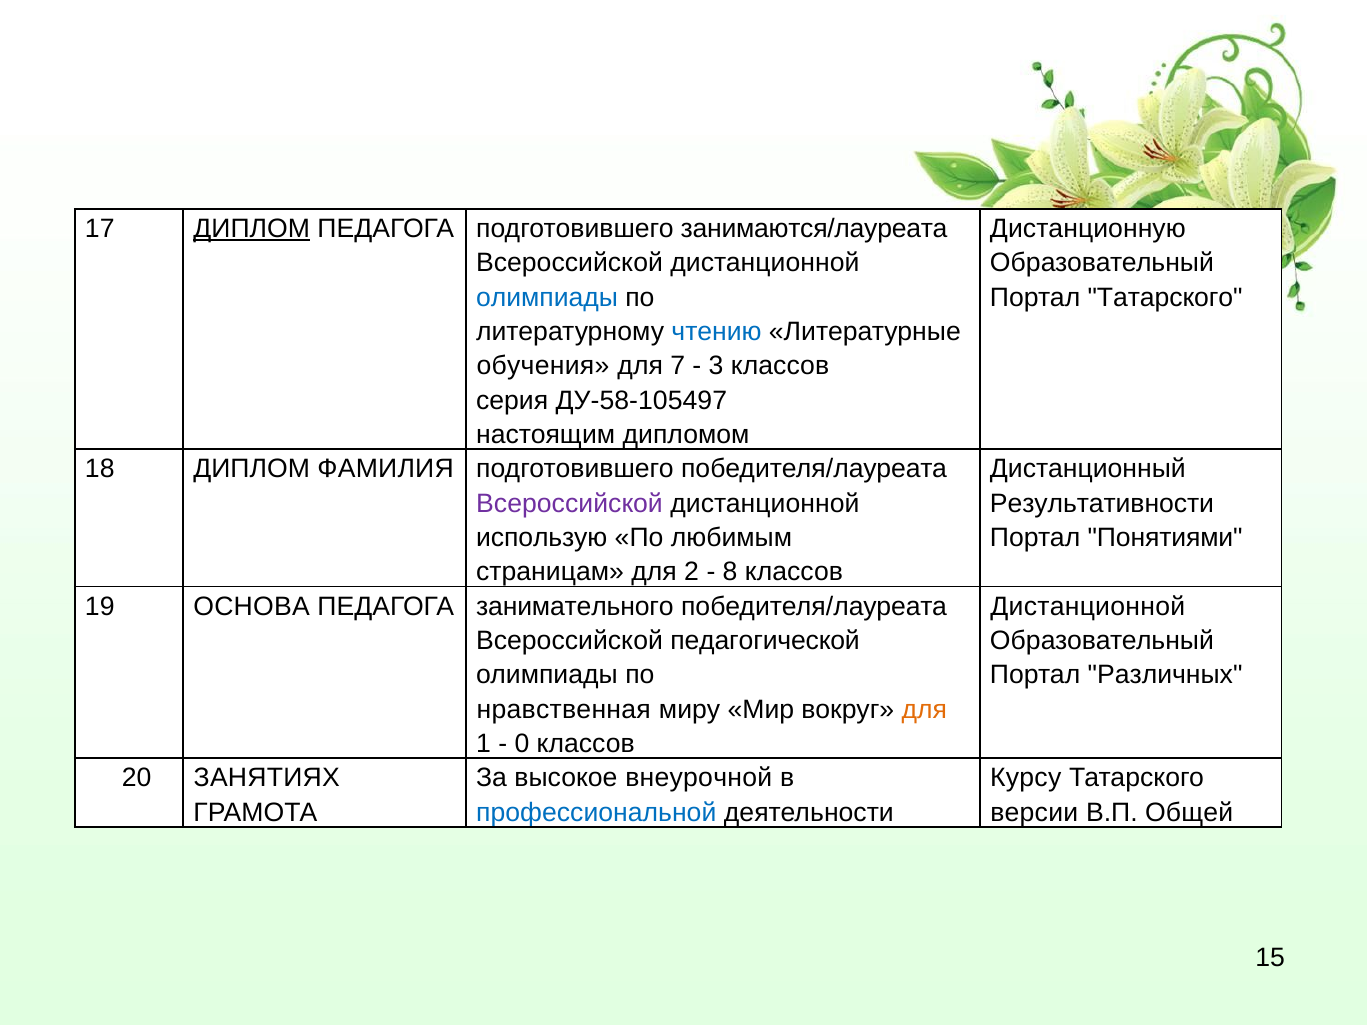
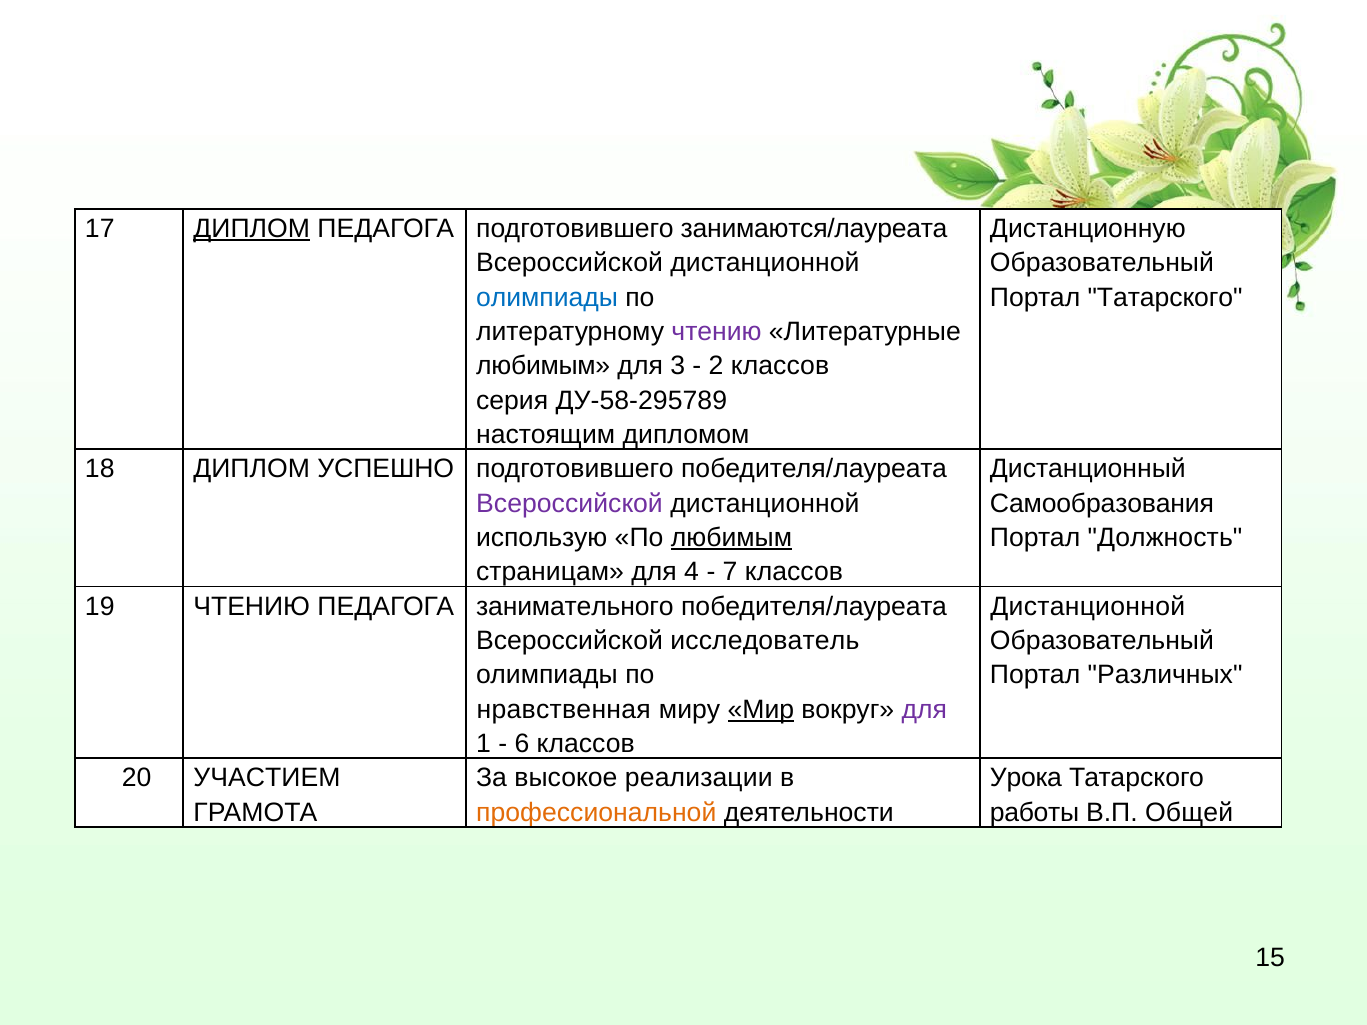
чтению colour: blue -> purple (717, 332)
обучения: обучения -> любимым (543, 366)
7: 7 -> 3 (678, 366)
3: 3 -> 2 (716, 366)
ДУ-58-105497: ДУ-58-105497 -> ДУ-58-295789 (641, 400)
ФАМИЛИЯ: ФАМИЛИЯ -> УСПЕШНО (386, 469)
Результативности: Результативности -> Самообразования (1102, 503)
любимым underline: none -> present (731, 538)
Понятиями: Понятиями -> Должность (1165, 538)
2: 2 -> 4 (692, 572)
8: 8 -> 7 (730, 572)
19 ОСНОВА: ОСНОВА -> ЧТЕНИЮ (252, 607)
педагогической: педагогической -> исследователь (765, 641)
Мир underline: none -> present (761, 710)
для colour: orange -> purple (924, 710)
0: 0 -> 6 (522, 744)
ЗАНЯТИЯХ: ЗАНЯТИЯХ -> УЧАСТИЕМ (267, 778)
внеурочной: внеурочной -> реализации (699, 778)
Курсу: Курсу -> Урока (1026, 778)
профессиональной colour: blue -> orange (596, 813)
версии: версии -> работы (1035, 813)
